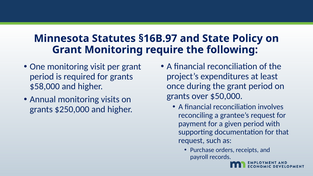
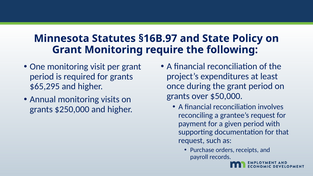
$58,000: $58,000 -> $65,295 (45, 86)
